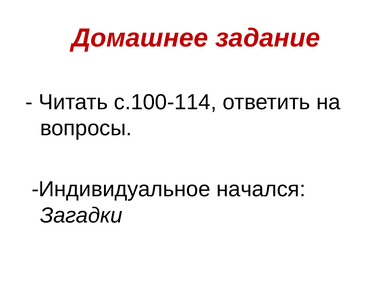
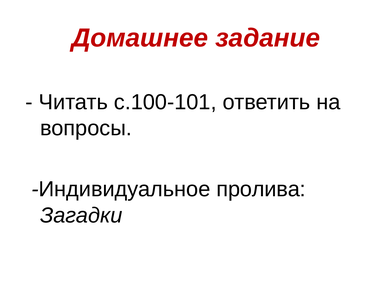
с.100-114: с.100-114 -> с.100-101 (165, 102)
начался: начался -> пролива (261, 189)
